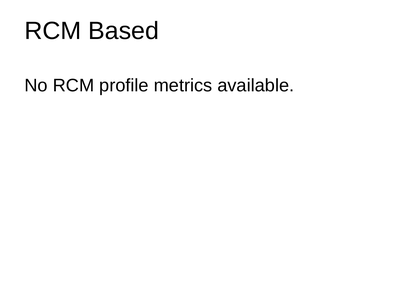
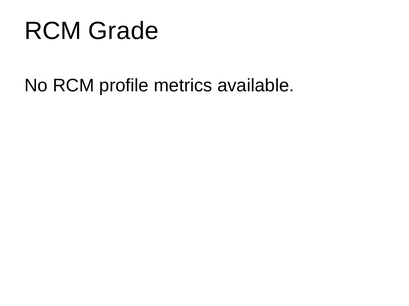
Based: Based -> Grade (124, 31)
